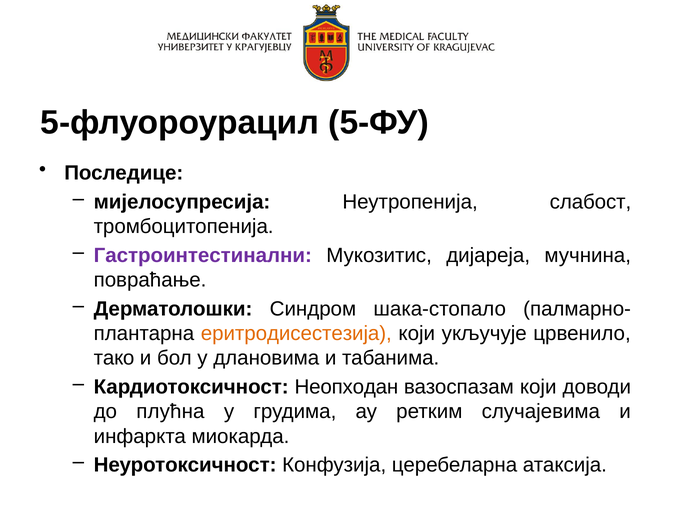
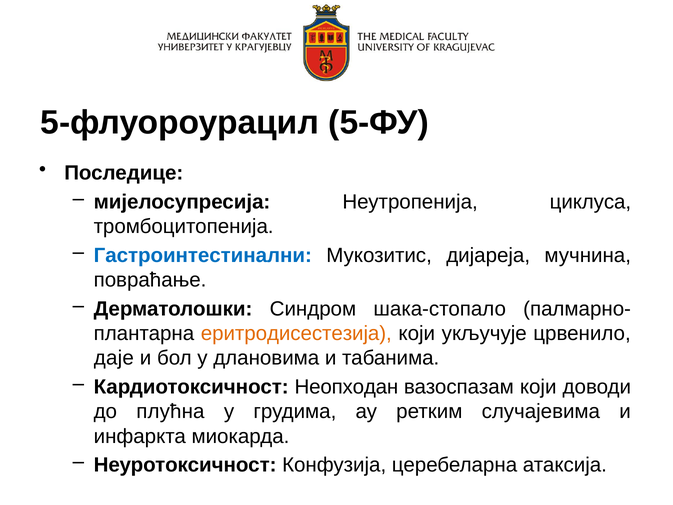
слабост: слабост -> циклуса (590, 202)
Гастроинтестинални colour: purple -> blue (203, 255)
тако: тако -> даје (114, 358)
